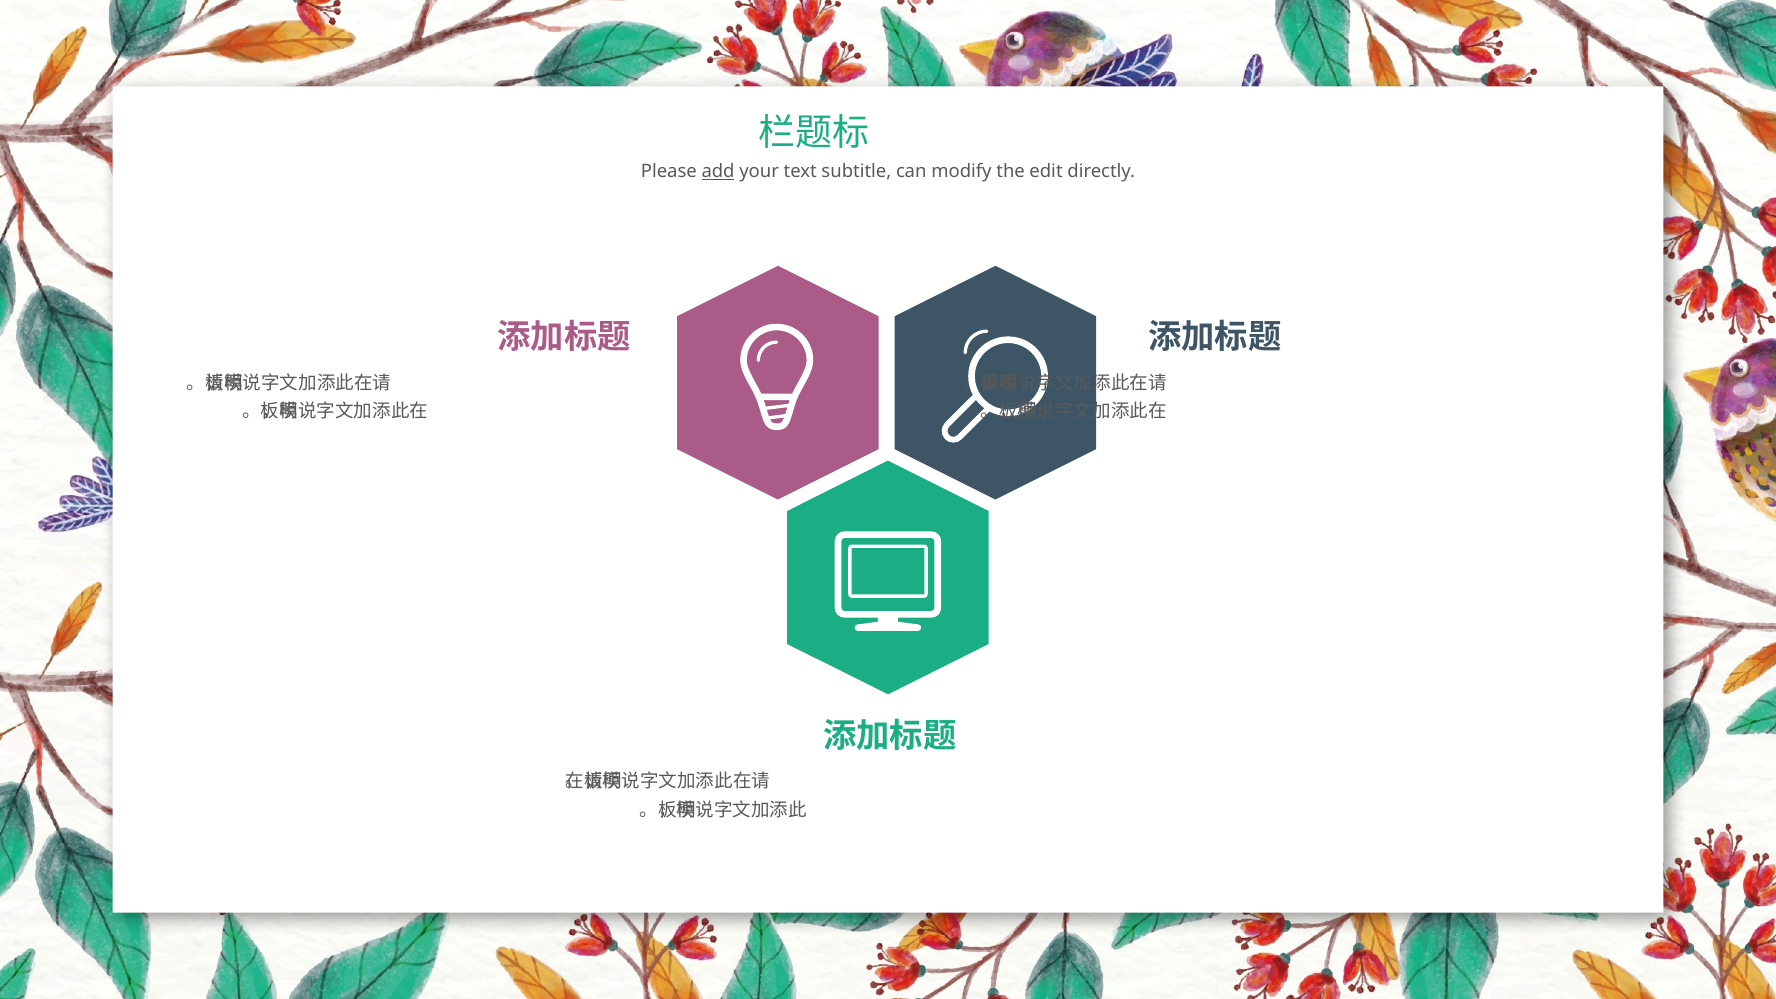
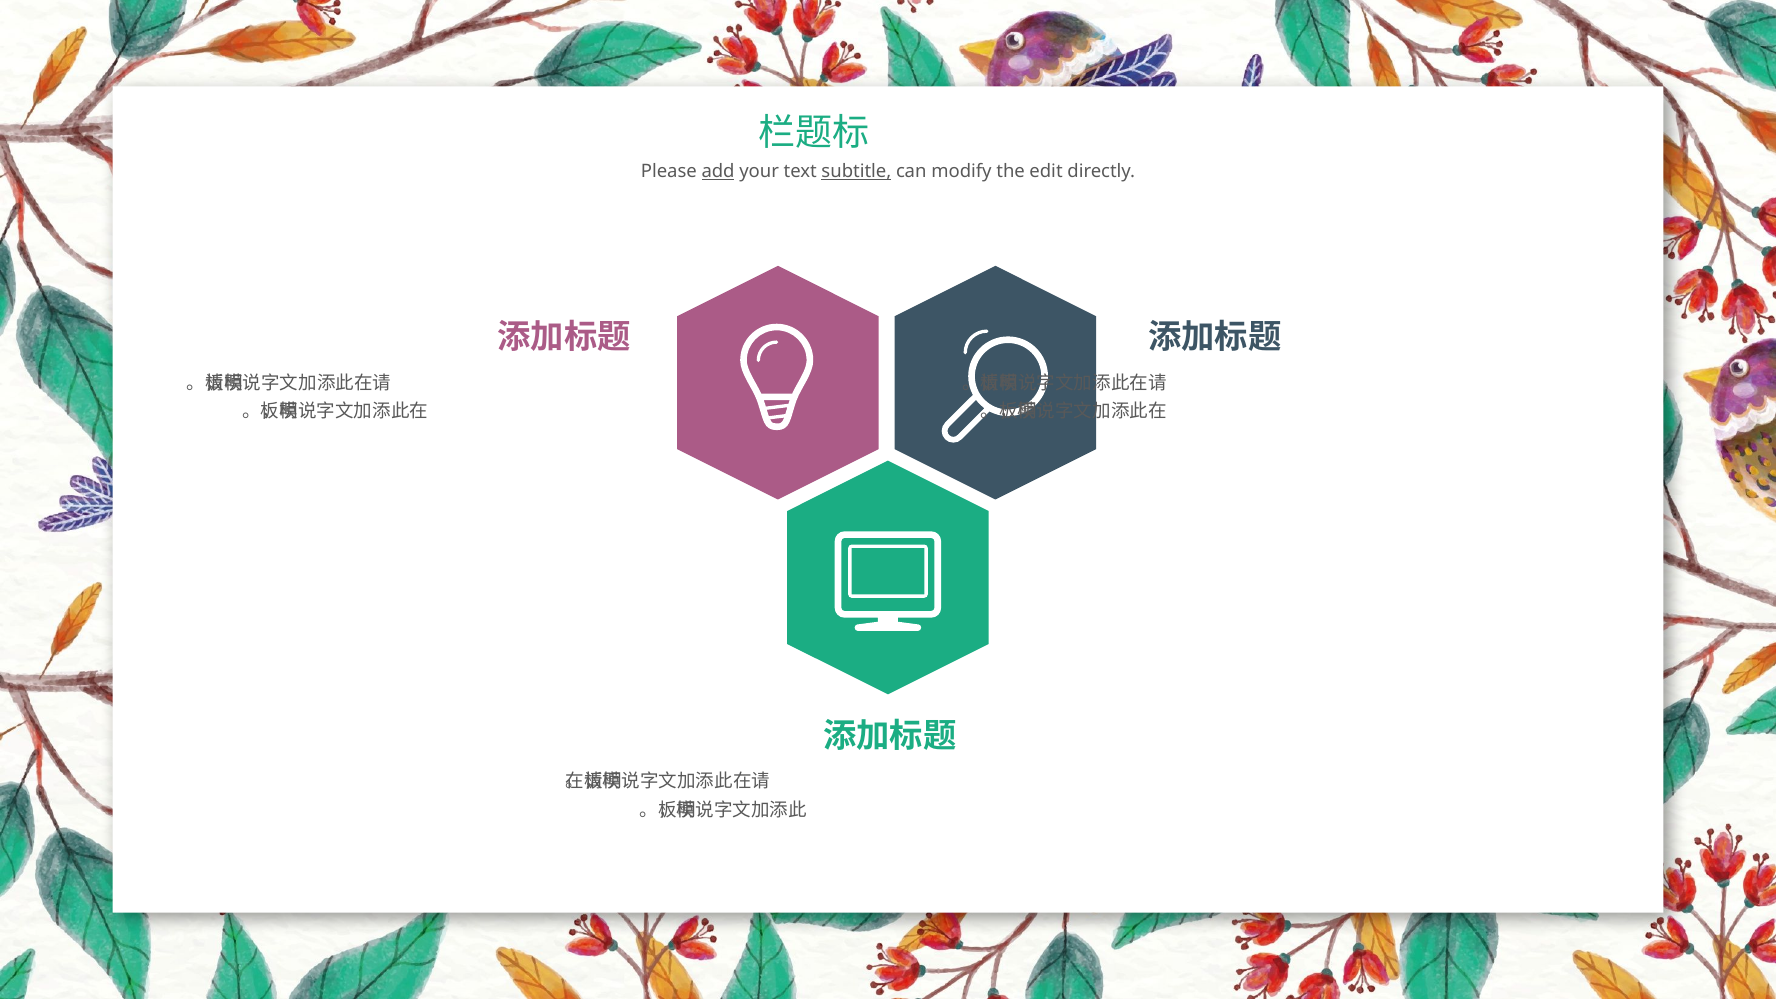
subtitle underline: none -> present (856, 172)
